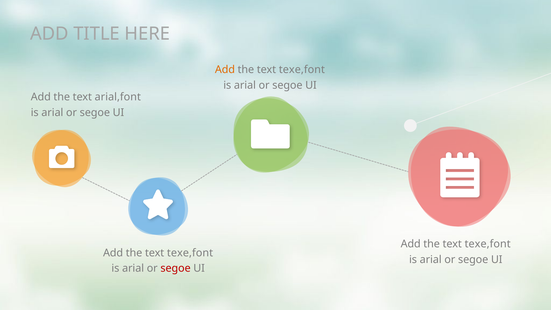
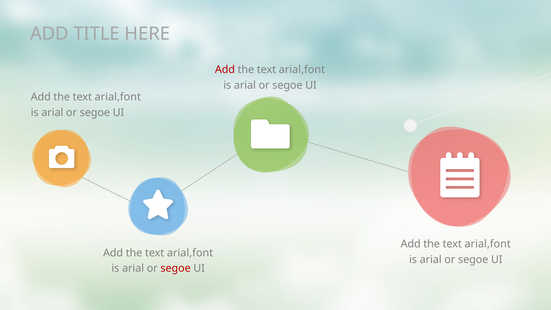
Add colour: orange -> red (225, 70)
texe,font: texe,font -> arial,font (302, 70)
texe,font: texe,font -> arial,font (488, 244)
texe,font: texe,font -> arial,font (190, 253)
